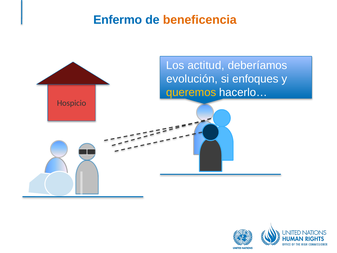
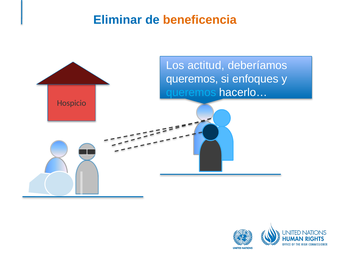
Enfermo: Enfermo -> Eliminar (118, 20)
evolución: evolución -> queremos (192, 79)
queremos colour: yellow -> light blue (191, 92)
